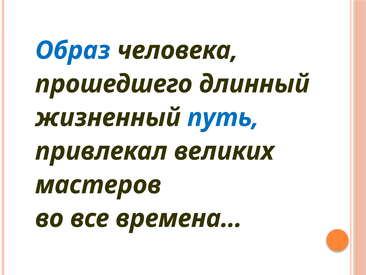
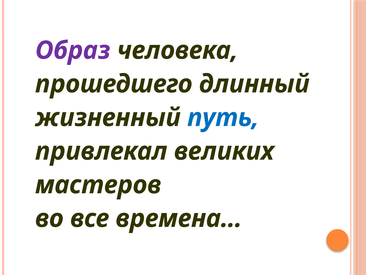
Образ colour: blue -> purple (73, 50)
